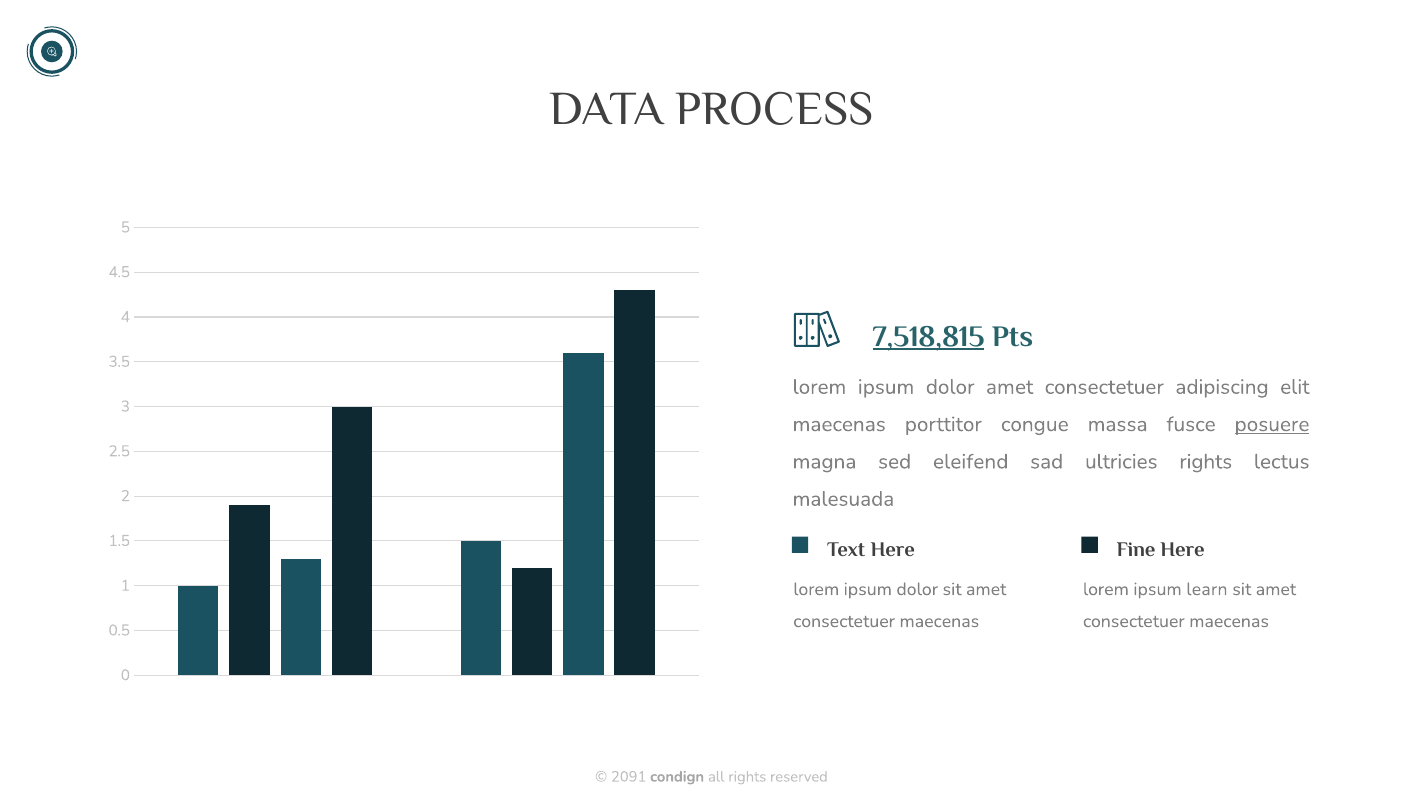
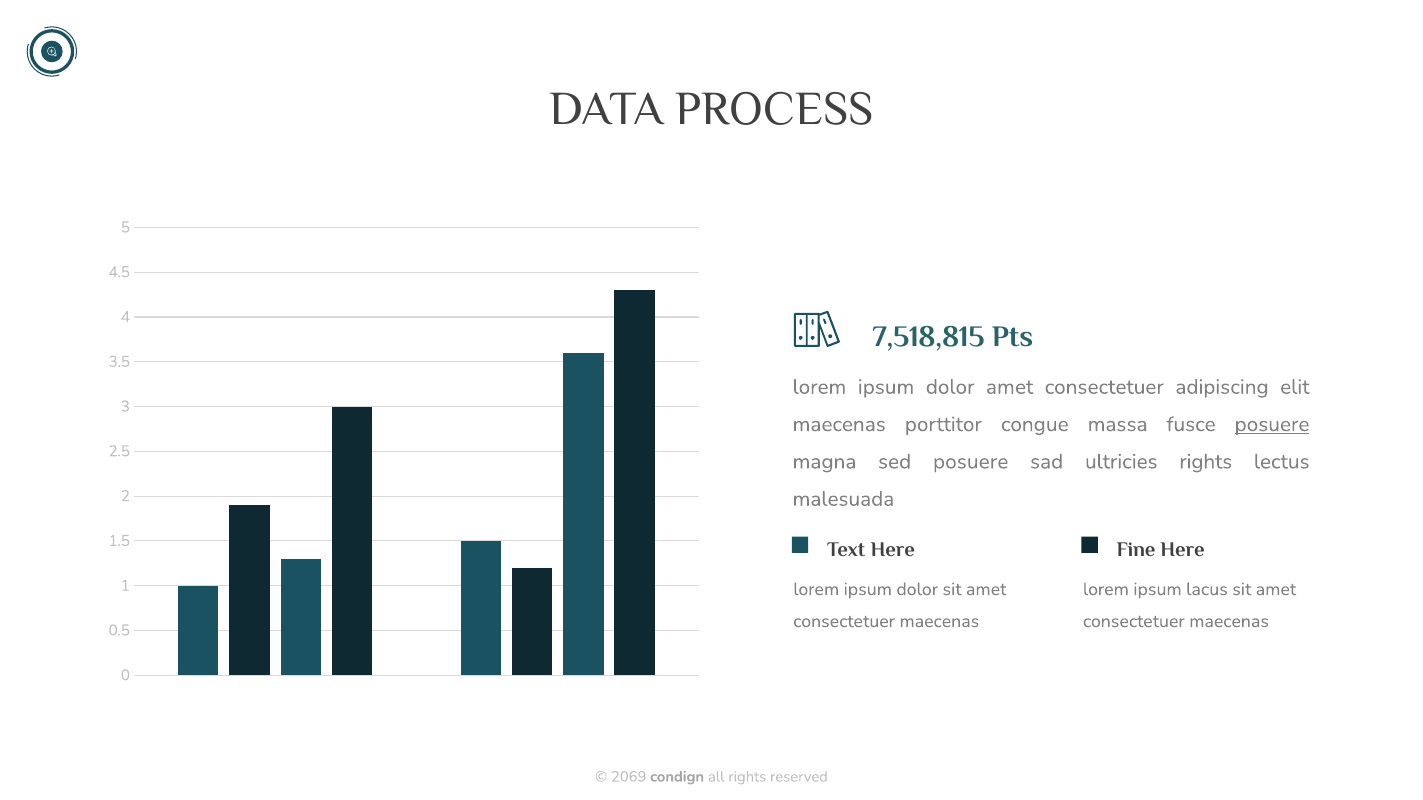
7,518,815 underline: present -> none (929, 337)
sed eleifend: eleifend -> posuere (971, 462)
learn: learn -> lacus (1207, 589)
2091: 2091 -> 2069 (629, 777)
